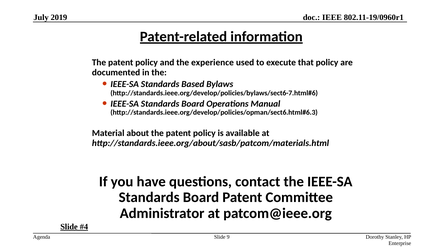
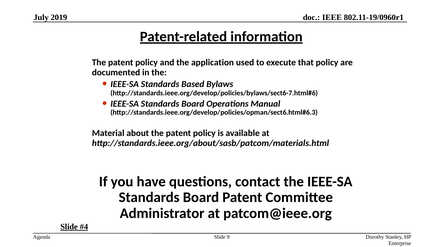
experience: experience -> application (213, 63)
